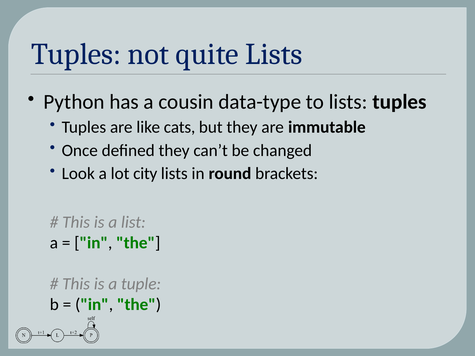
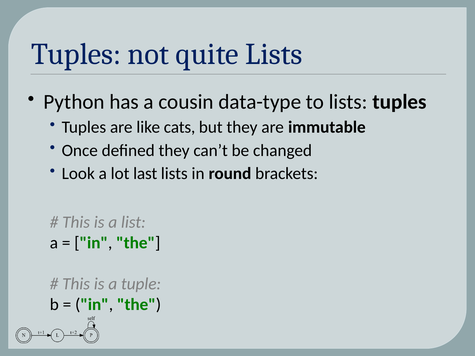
city: city -> last (145, 174)
